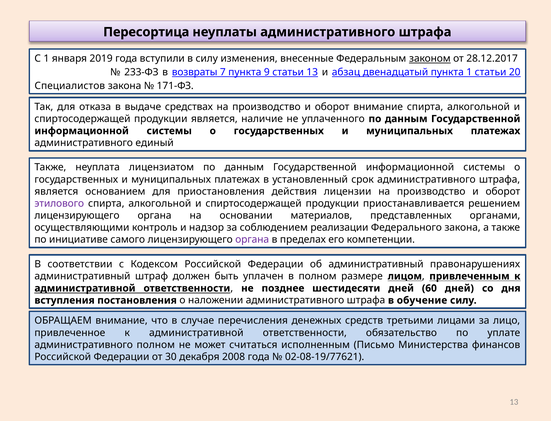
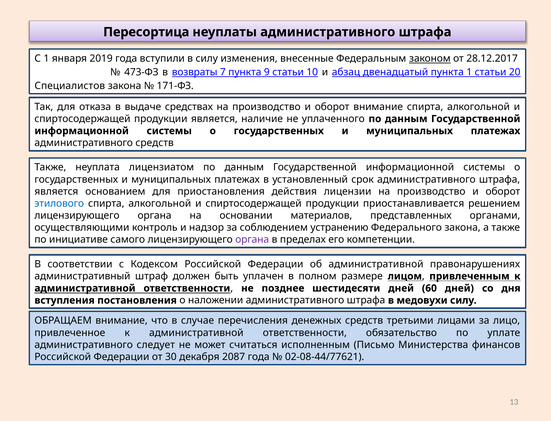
233-ФЗ: 233-ФЗ -> 473-ФЗ (141, 72)
статьи 13: 13 -> 10 (312, 72)
административного единый: единый -> средств (155, 143)
этилового colour: purple -> blue (59, 203)
реализации: реализации -> устранению (339, 228)
об административный: административный -> административной (376, 264)
обучение: обучение -> медовухи (422, 300)
административного полном: полном -> следует (156, 345)
2008: 2008 -> 2087 (234, 357)
02-08-19/77621: 02-08-19/77621 -> 02-08-44/77621 (325, 357)
